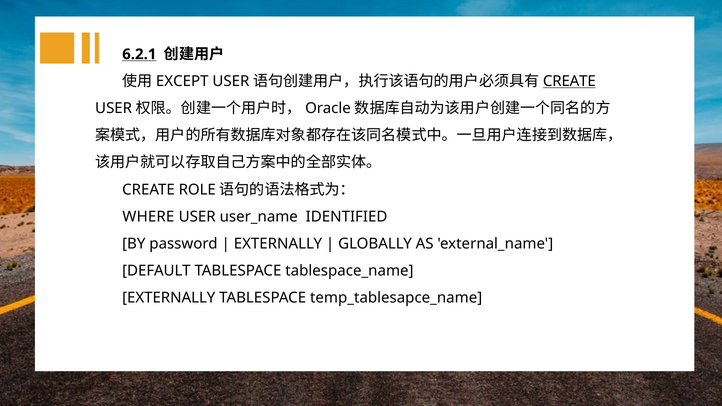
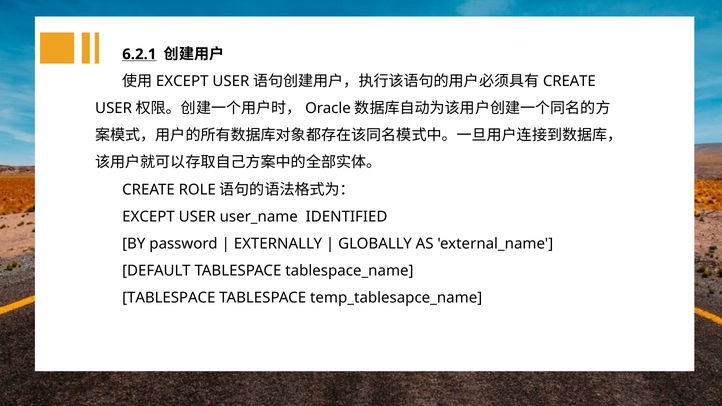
CREATE underline: present -> none (569, 81)
WHERE: WHERE -> EXCEPT (148, 217)
EXTERNALLY: EXTERNALLY -> TABLESPACE (169, 298)
